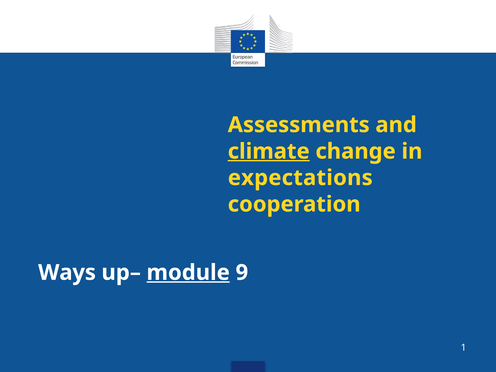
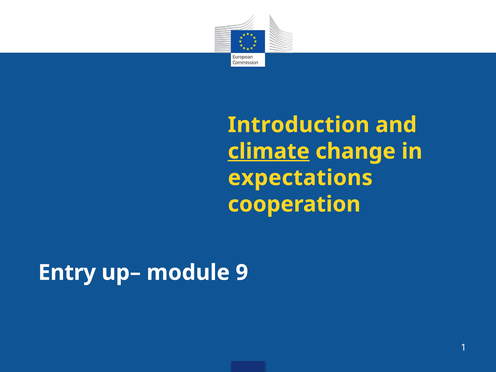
Assessments: Assessments -> Introduction (299, 125)
Ways: Ways -> Entry (67, 273)
module underline: present -> none (188, 273)
